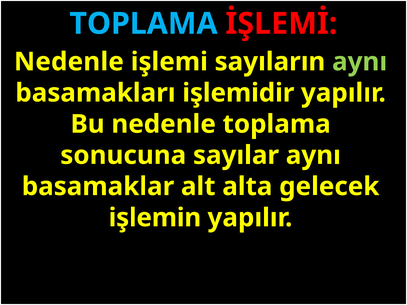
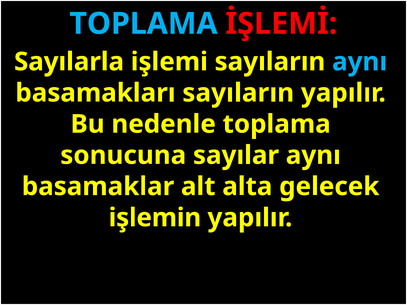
Nedenle: Nedenle -> Sayılarla (69, 62)
aynı colour: light green -> light blue (360, 62)
basamakları işlemidir: işlemidir -> sayıların (238, 93)
